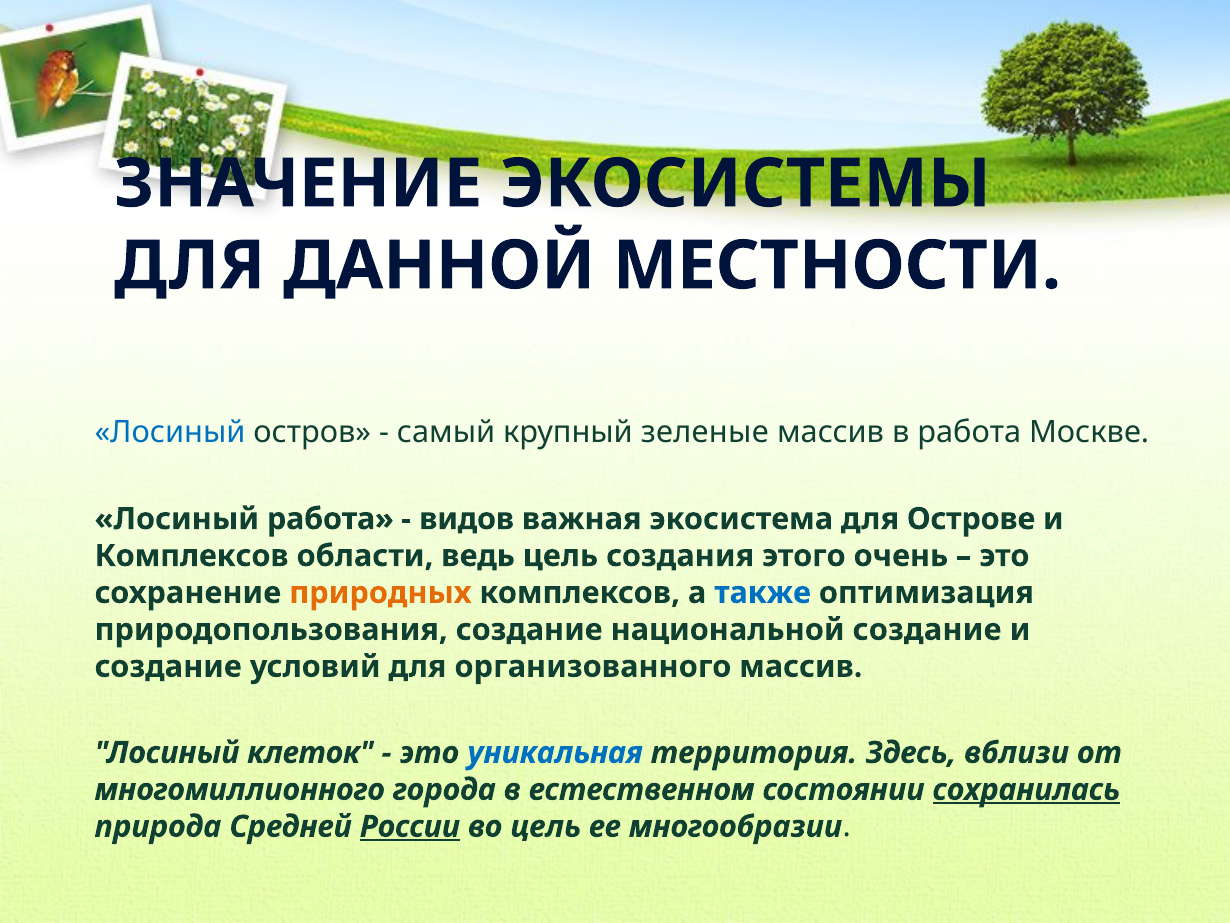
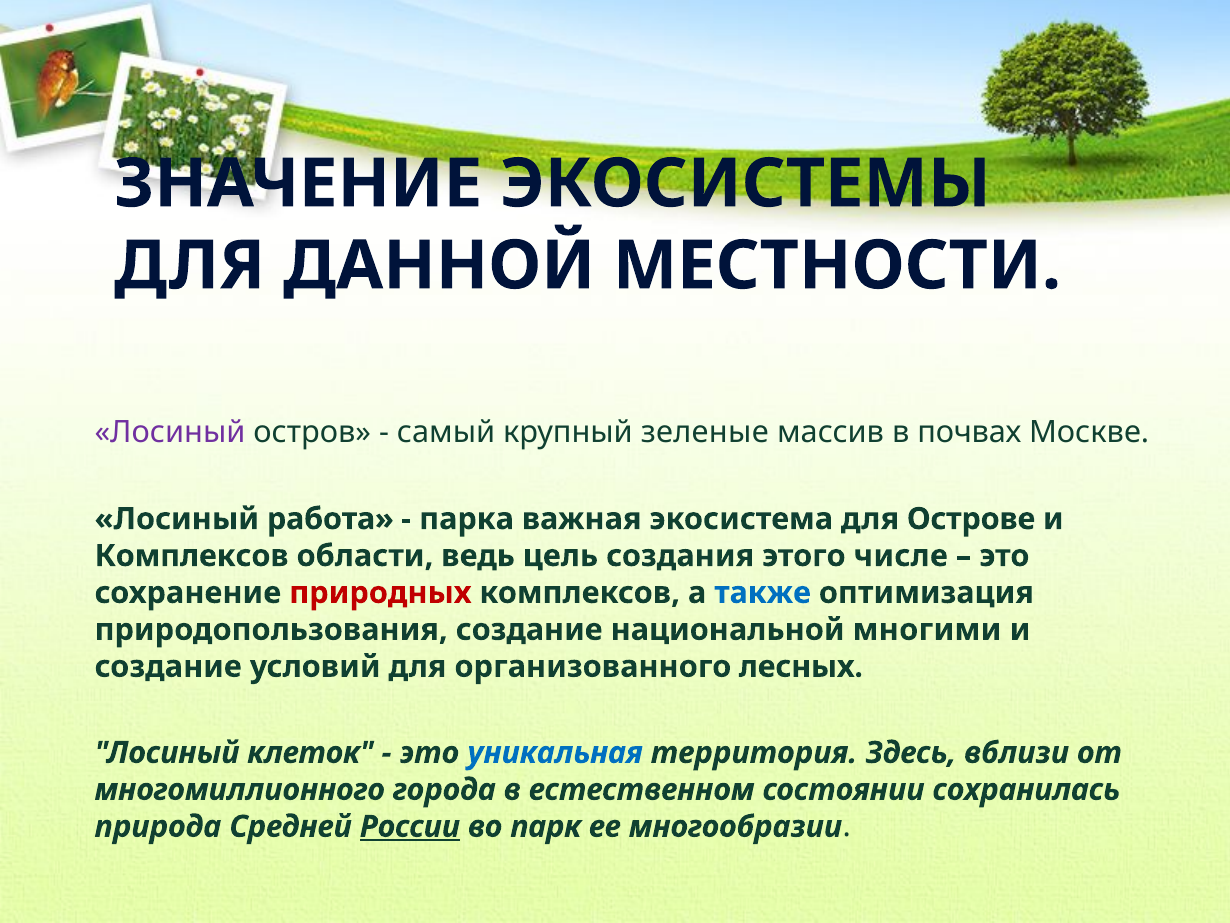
Лосиный colour: blue -> purple (170, 433)
в работа: работа -> почвах (969, 433)
видов: видов -> парка (467, 519)
очень: очень -> числе (901, 556)
природных colour: orange -> red (380, 593)
национальной создание: создание -> многими (927, 629)
организованного массив: массив -> лесных (801, 666)
сохранилась underline: present -> none (1026, 789)
во цель: цель -> парк (546, 826)
